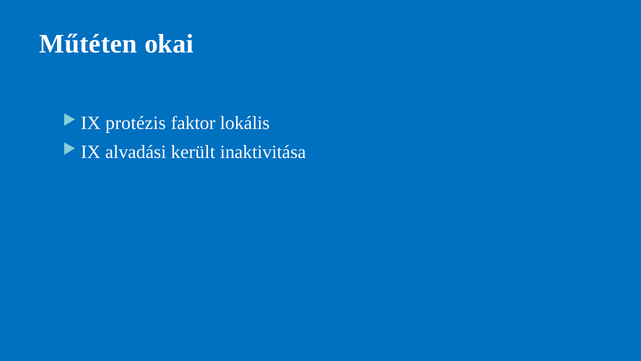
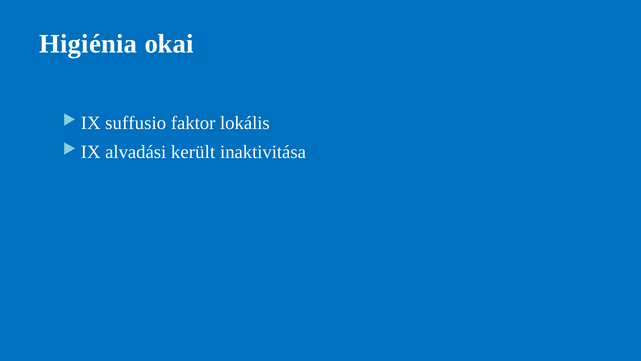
Műtéten: Műtéten -> Higiénia (88, 44)
protézis: protézis -> suffusio (136, 123)
